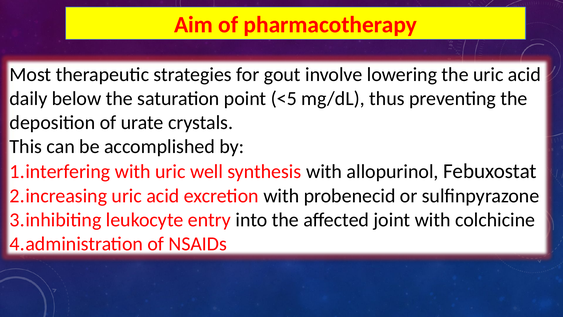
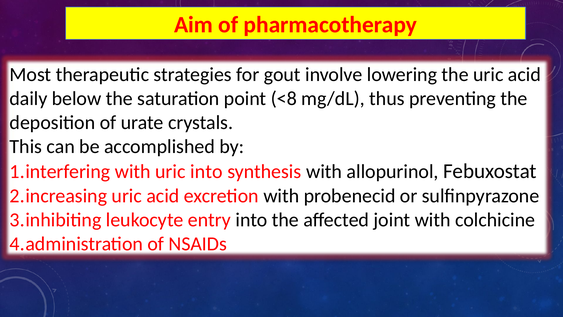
<5: <5 -> <8 (284, 99)
uric well: well -> into (206, 172)
